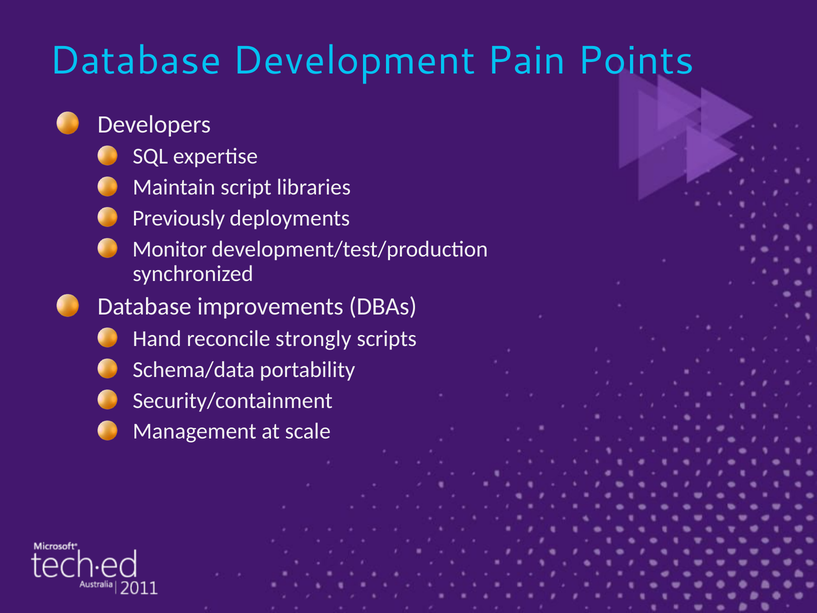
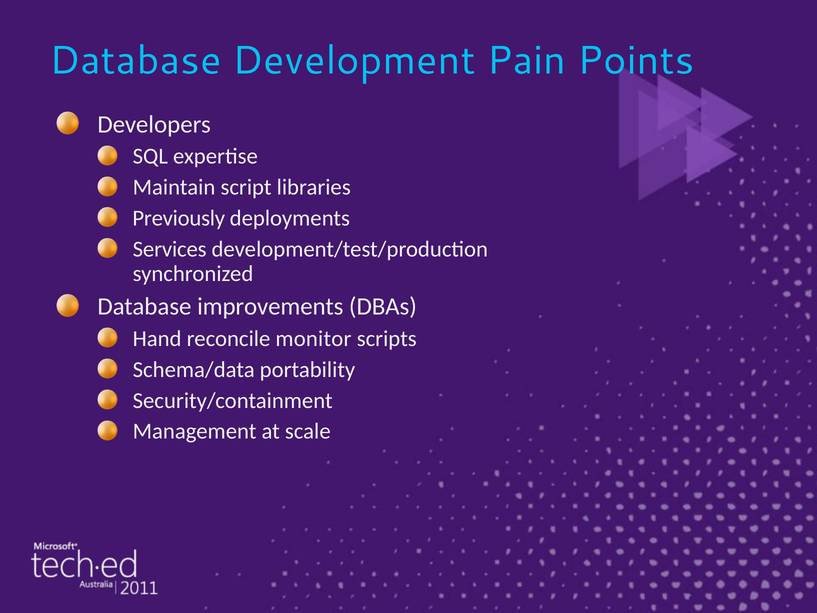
Monitor: Monitor -> Services (170, 249)
strongly: strongly -> monitor (313, 339)
